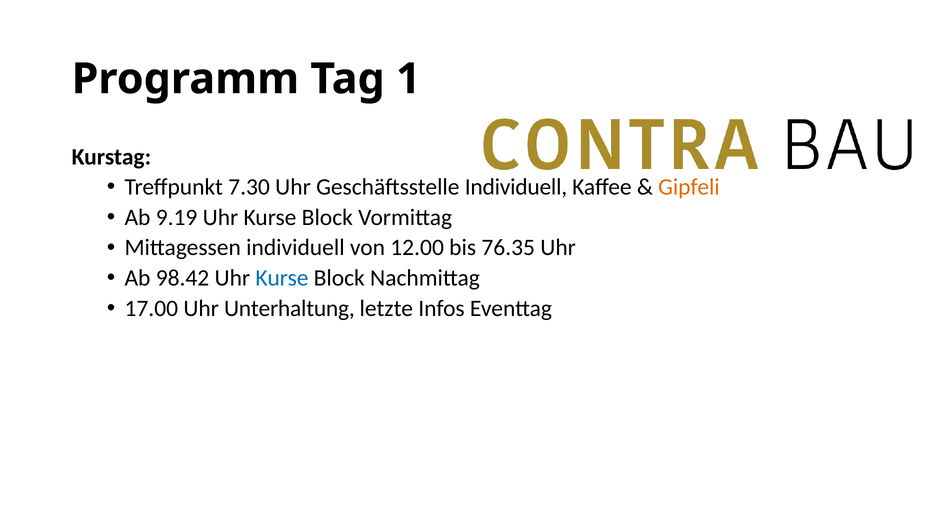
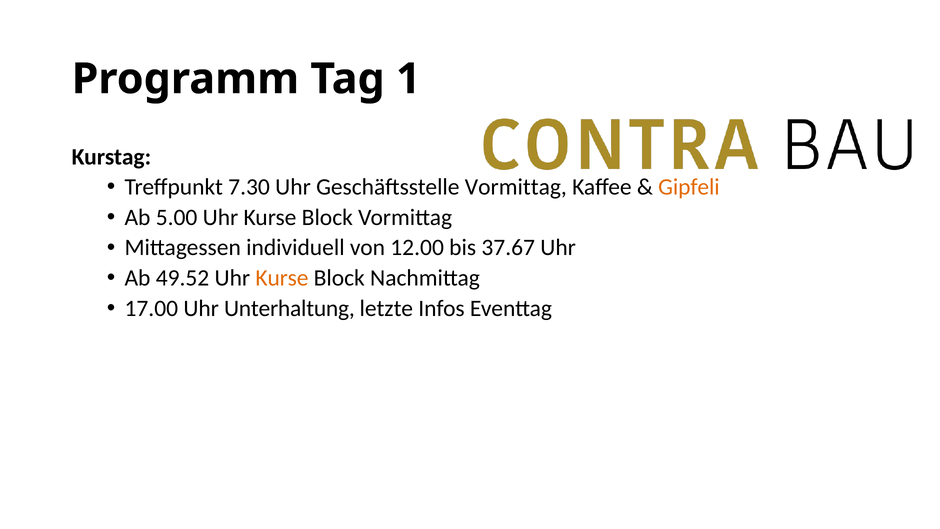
Geschäftsstelle Individuell: Individuell -> Vormittag (516, 187)
9.19: 9.19 -> 5.00 (177, 217)
76.35: 76.35 -> 37.67 (508, 248)
98.42: 98.42 -> 49.52 (183, 278)
Kurse colour: blue -> orange (282, 278)
